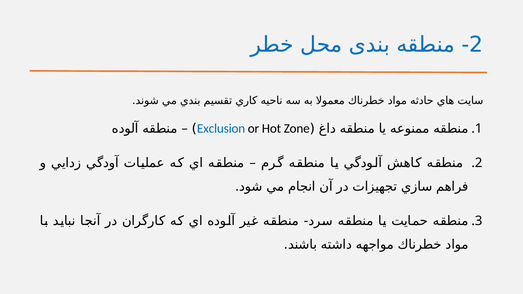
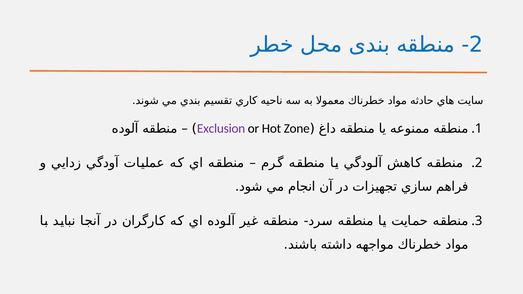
Exclusion colour: blue -> purple (221, 129)
